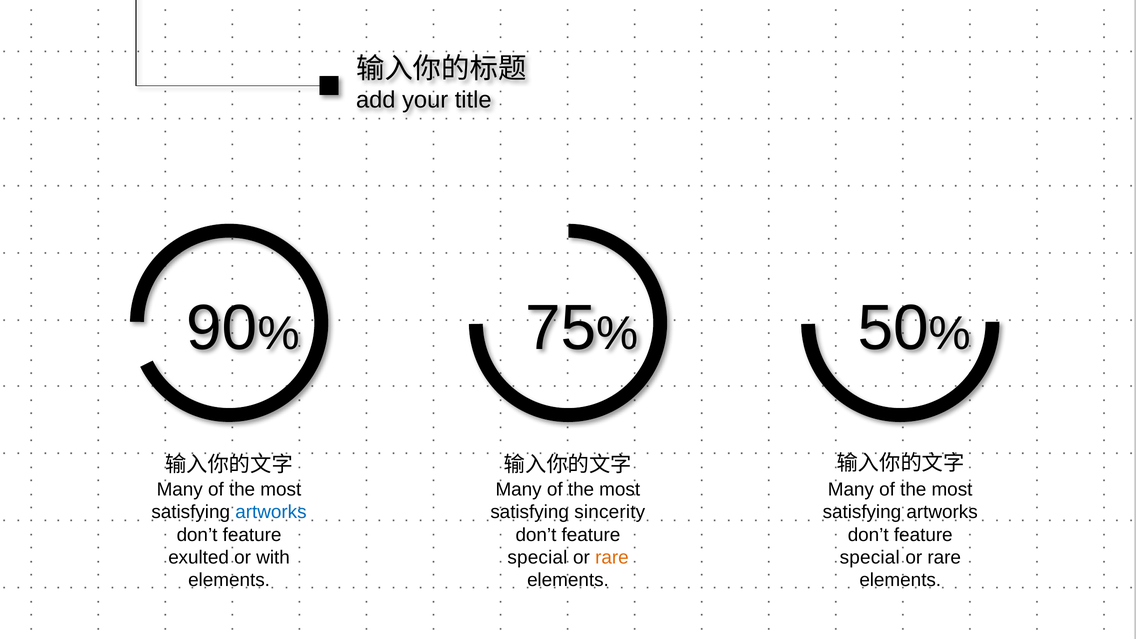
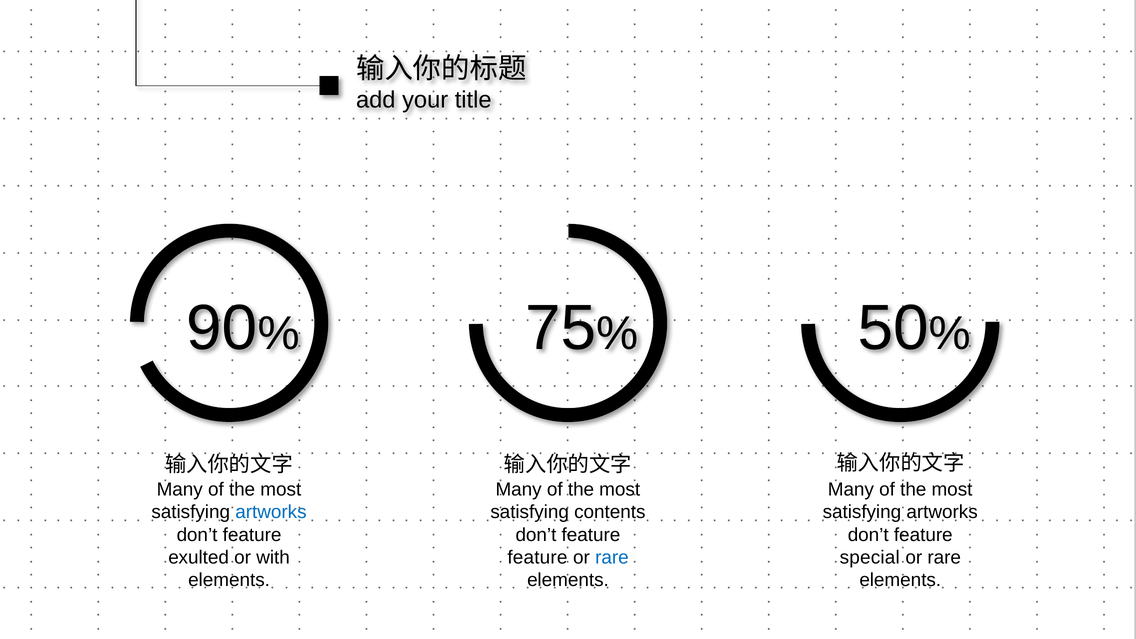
sincerity: sincerity -> contents (610, 512)
special: special -> feature (537, 557)
rare colour: orange -> blue (612, 557)
